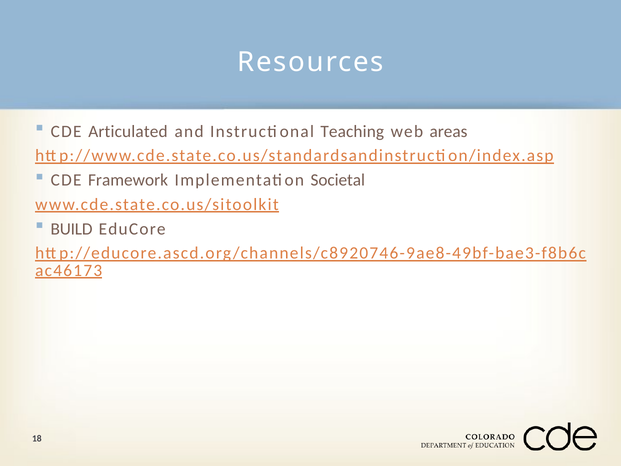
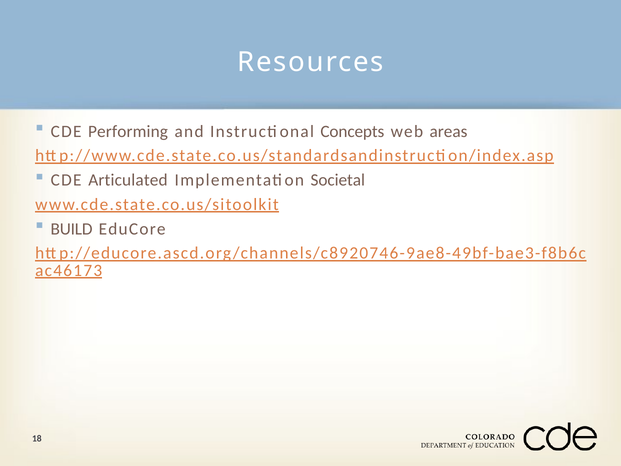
Articulated: Articulated -> Performing (128, 131)
Teaching: Teaching -> Concepts (352, 131)
Framework: Framework -> Articulated (128, 180)
